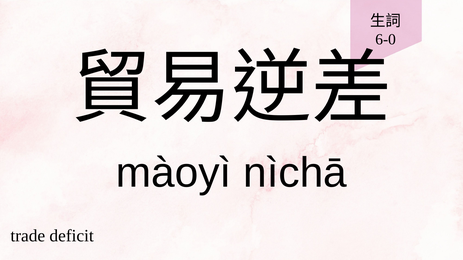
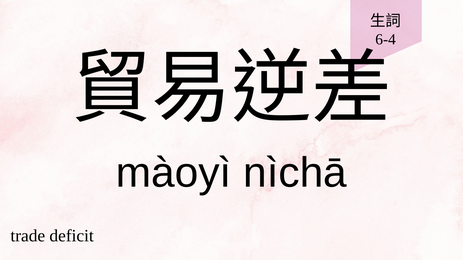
6-0: 6-0 -> 6-4 (386, 39)
